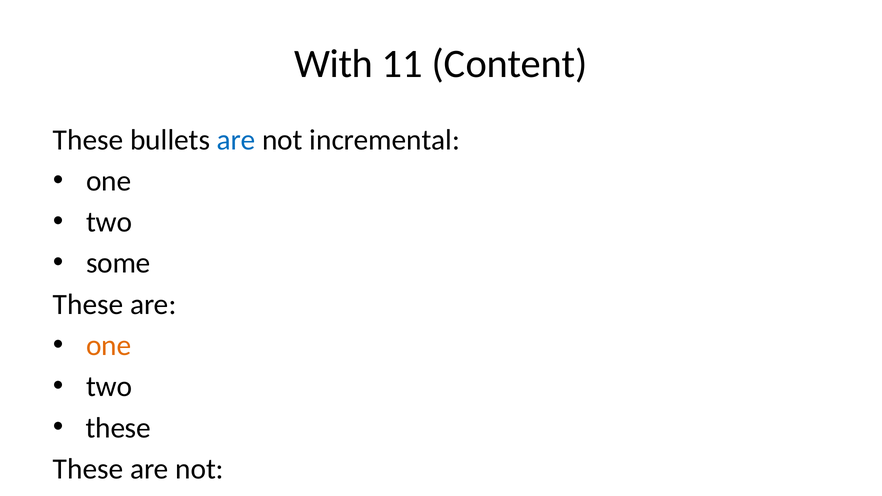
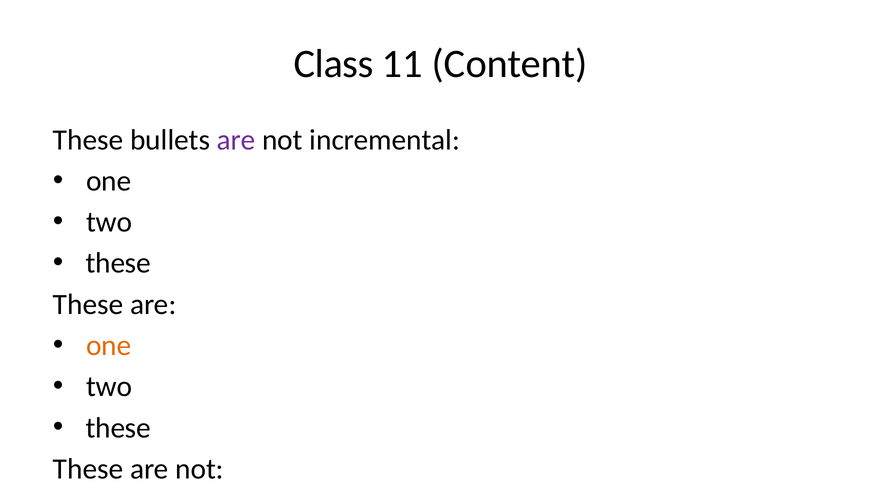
With: With -> Class (334, 64)
are colour: blue -> purple (236, 140)
some: some -> these (118, 263)
